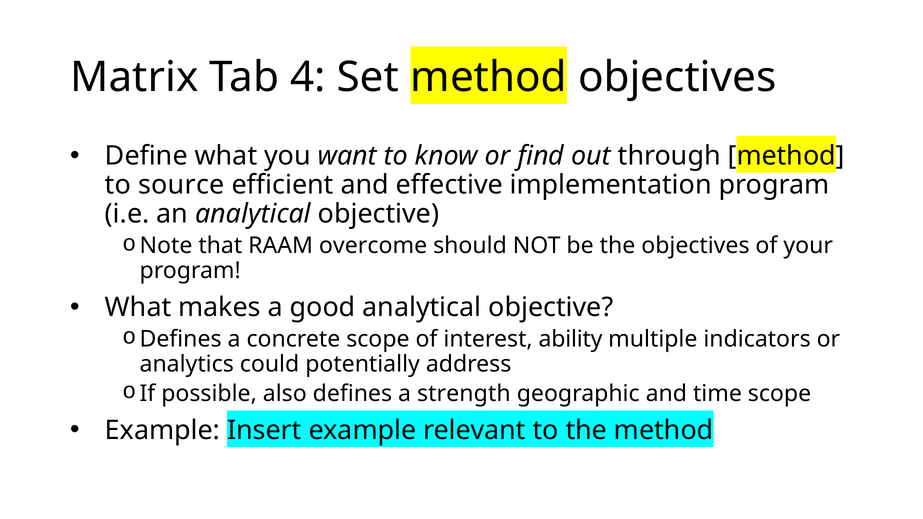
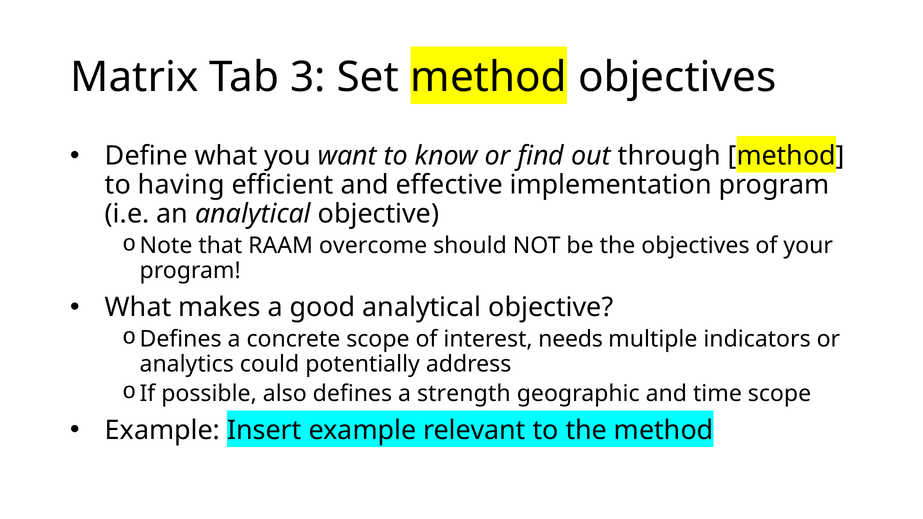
4: 4 -> 3 (308, 78)
source: source -> having (181, 185)
ability: ability -> needs (571, 339)
